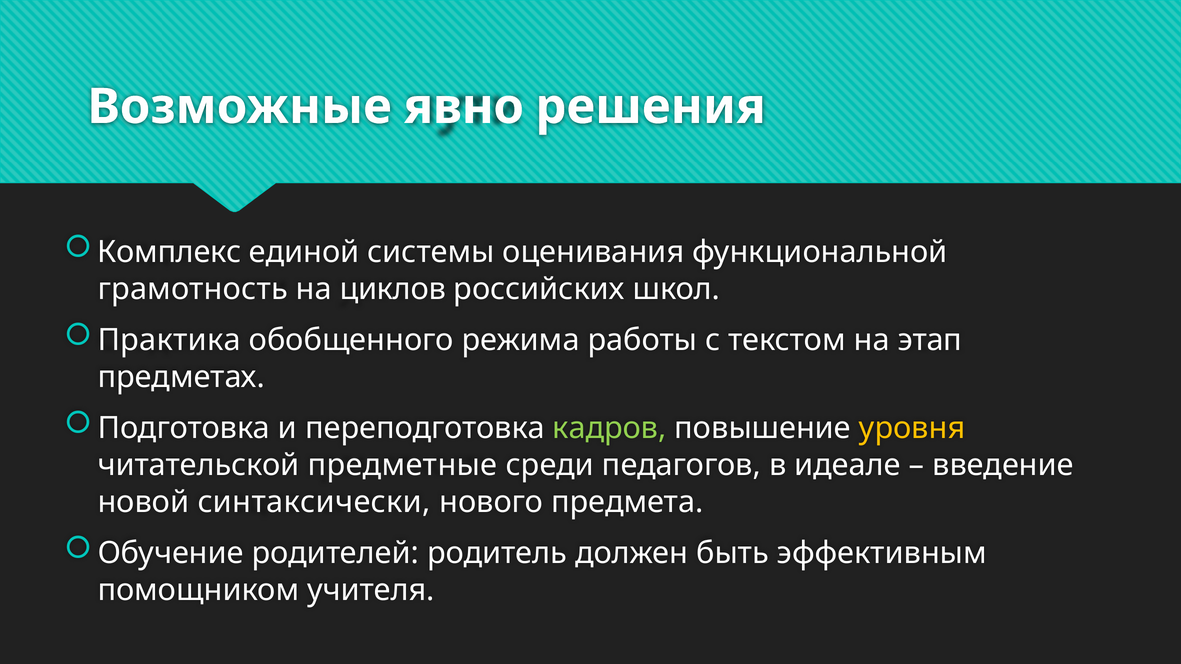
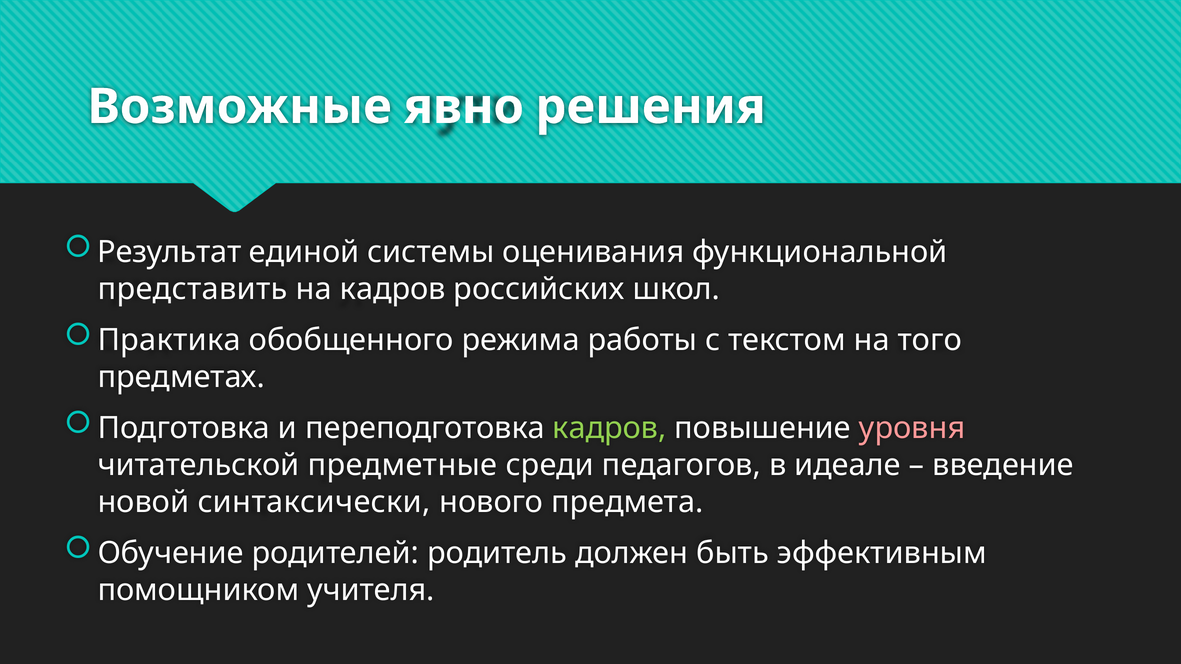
Комплекс: Комплекс -> Результат (169, 252)
грамотность: грамотность -> представить (193, 289)
на циклов: циклов -> кадров (393, 289)
этап: этап -> того (930, 340)
уровня colour: yellow -> pink (912, 428)
